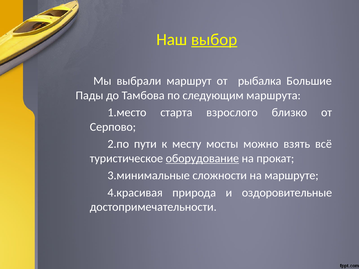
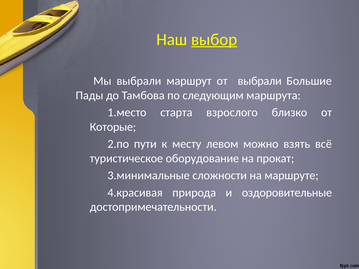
от рыбалка: рыбалка -> выбрали (260, 81)
Серпово: Серпово -> Которые (113, 127)
мосты: мосты -> левом (222, 144)
оборудование underline: present -> none (202, 159)
